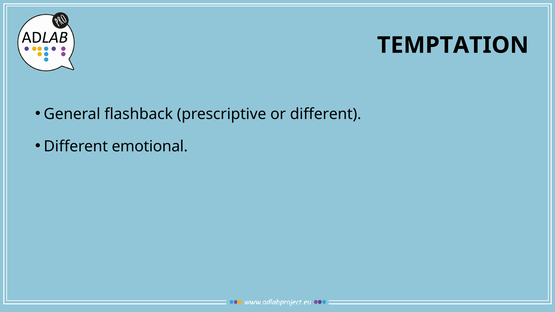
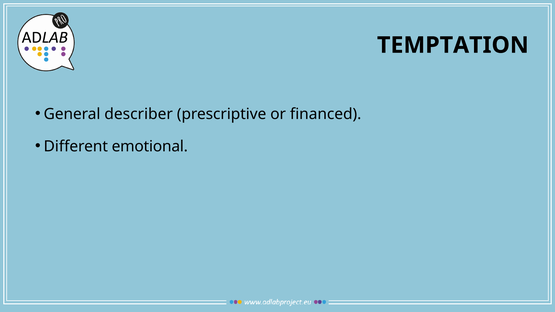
flashback: flashback -> describer (139, 114)
or different: different -> financed (326, 114)
